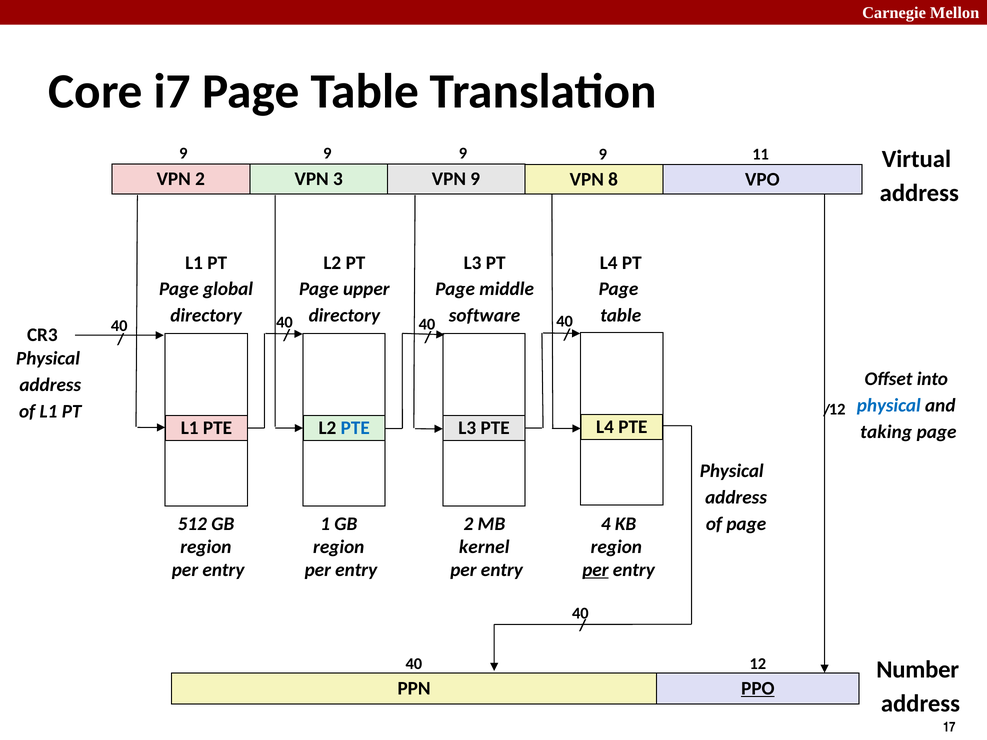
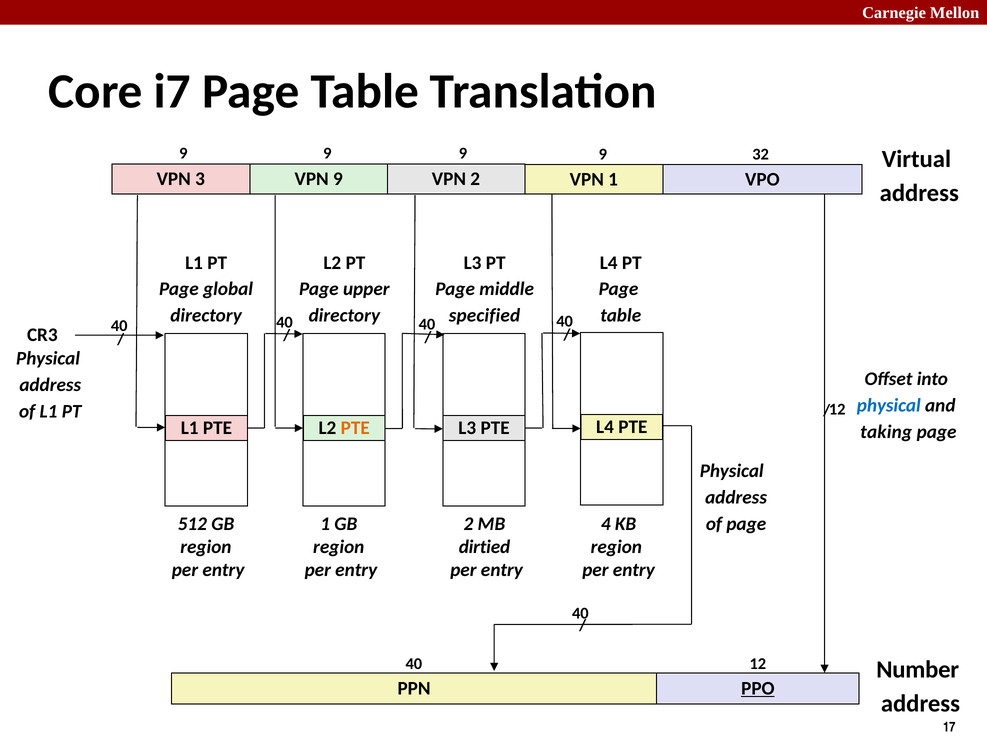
11: 11 -> 32 (761, 154)
VPN 2: 2 -> 3 (200, 179)
VPN 3: 3 -> 9 (338, 179)
VPN 9: 9 -> 2 (475, 179)
VPN 8: 8 -> 1 (613, 179)
software: software -> specified (485, 316)
PTE colour: blue -> orange (355, 428)
kernel: kernel -> dirtied (484, 547)
per underline: present -> none (595, 570)
